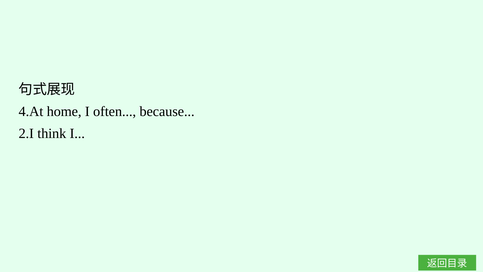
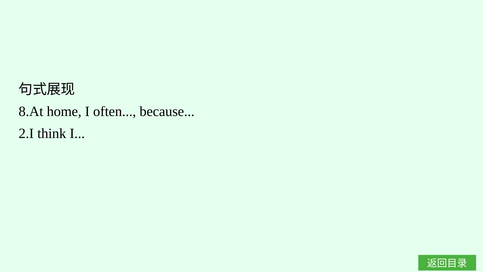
4.At: 4.At -> 8.At (31, 111)
